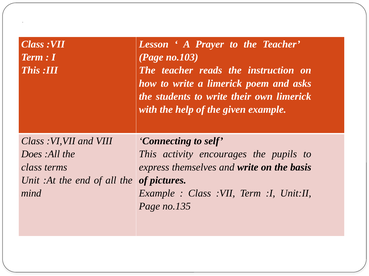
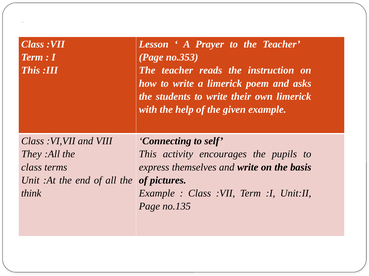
no.103: no.103 -> no.353 (182, 57)
Does: Does -> They (31, 155)
mind: mind -> think (31, 194)
